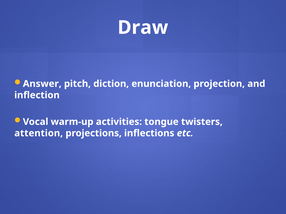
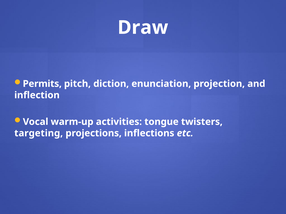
Answer: Answer -> Permits (42, 84)
attention: attention -> targeting (39, 133)
